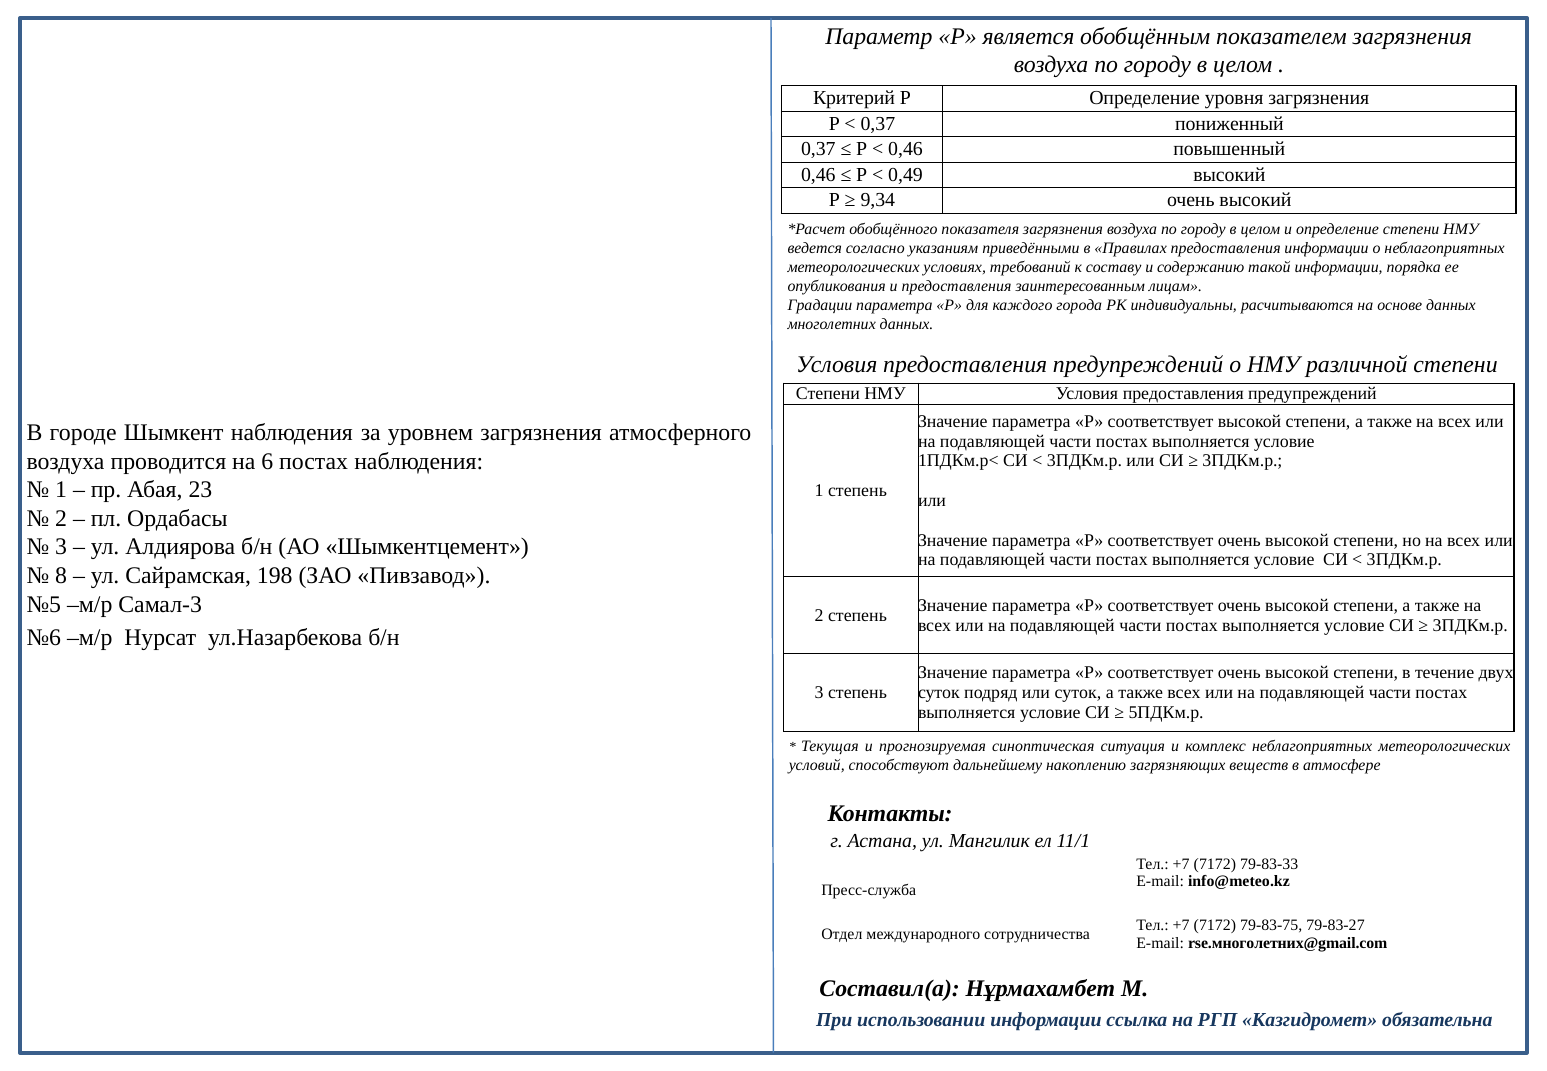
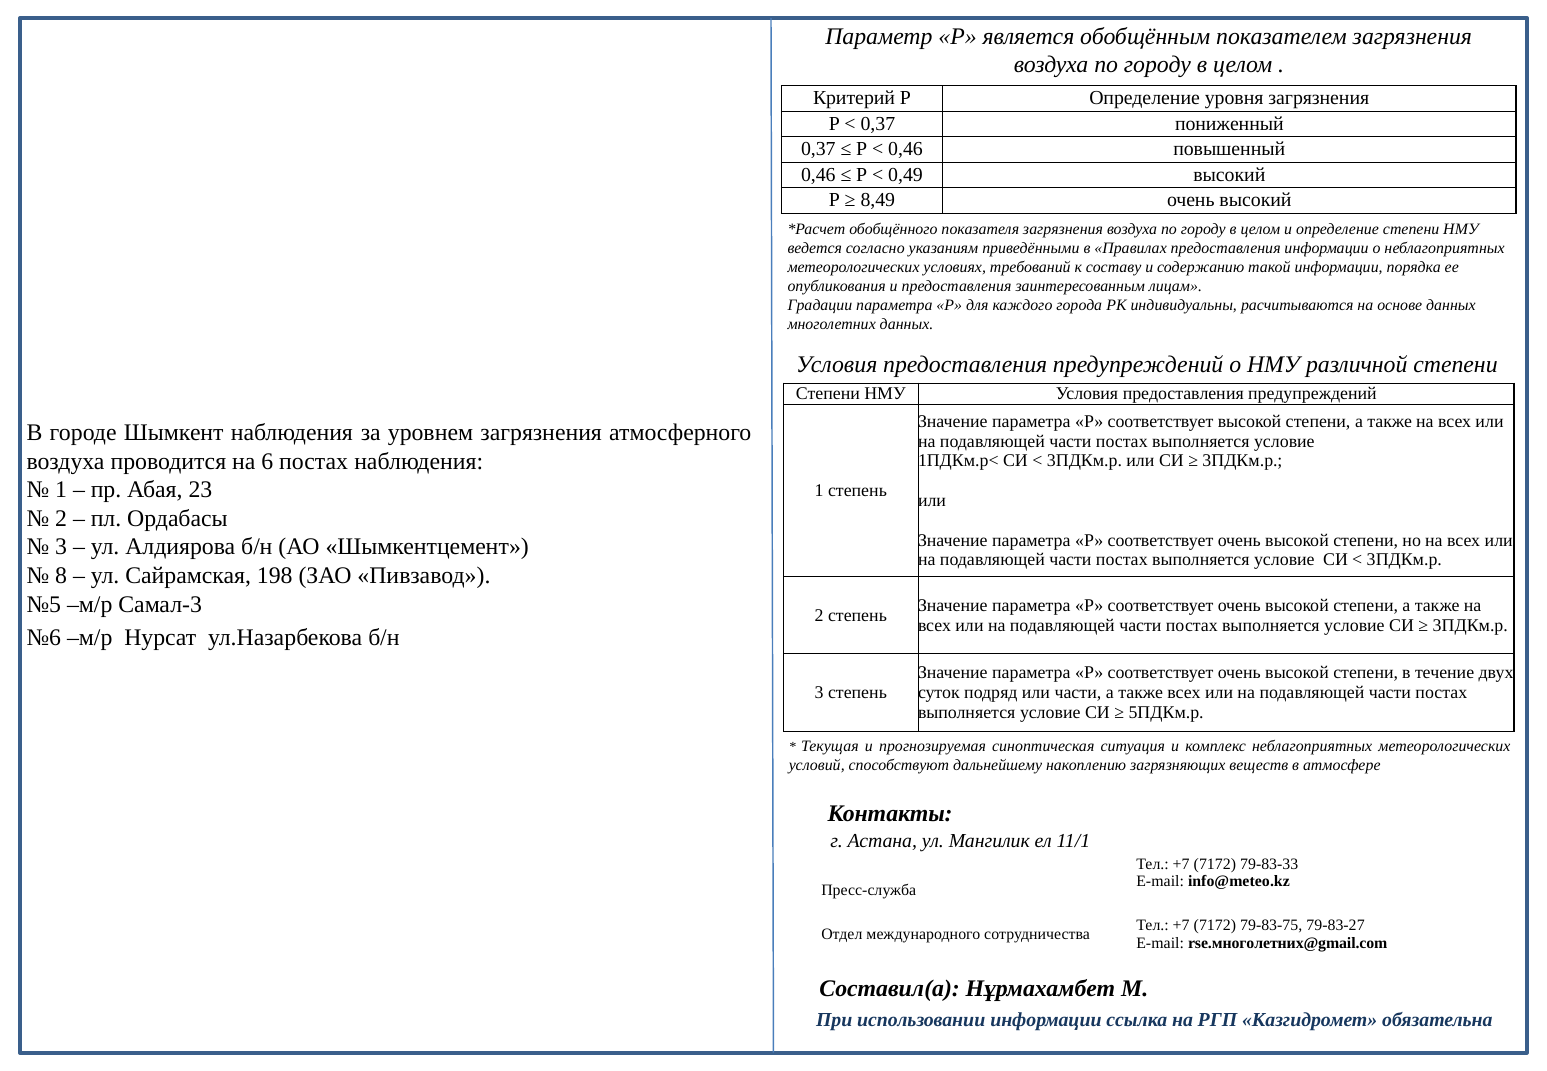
9,34: 9,34 -> 8,49 (878, 200)
или суток: суток -> части (1078, 693)
